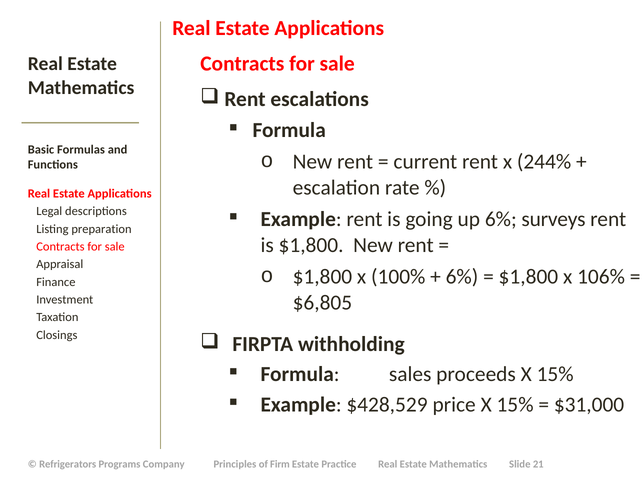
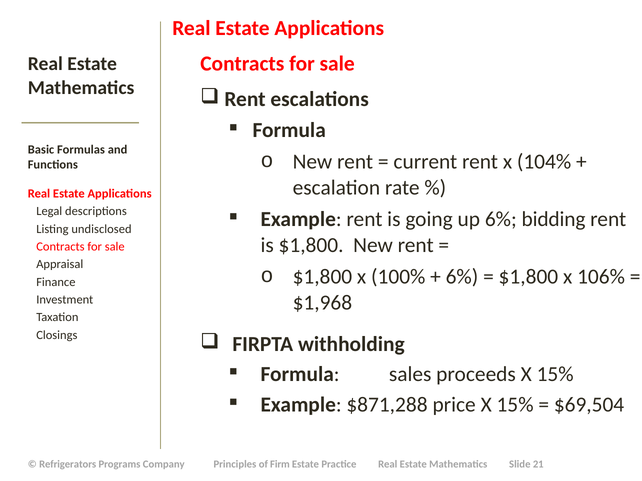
244%: 244% -> 104% (544, 162)
surveys: surveys -> bidding (554, 220)
preparation: preparation -> undisclosed (101, 229)
$6,805: $6,805 -> $1,968 (322, 303)
$428,529: $428,529 -> $871,288 (387, 405)
$31,000: $31,000 -> $69,504 (589, 405)
